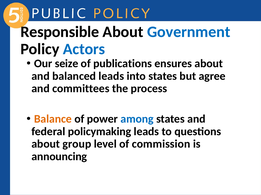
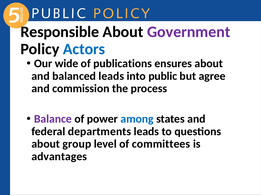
Government colour: blue -> purple (189, 32)
seize: seize -> wide (67, 64)
into states: states -> public (163, 76)
committees: committees -> commission (81, 89)
Balance colour: orange -> purple (53, 119)
policymaking: policymaking -> departments (99, 132)
commission: commission -> committees (161, 144)
announcing: announcing -> advantages (59, 157)
